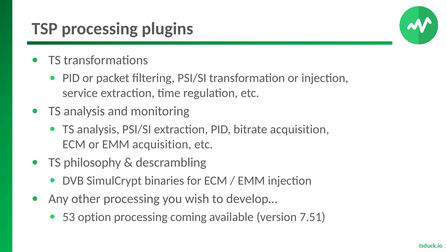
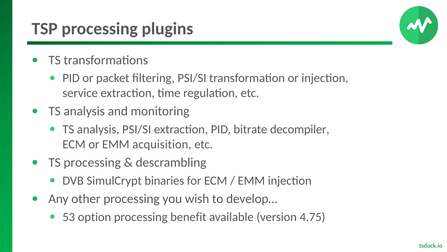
bitrate acquisition: acquisition -> decompiler (300, 129)
TS philosophy: philosophy -> processing (92, 162)
coming: coming -> benefit (188, 216)
7.51: 7.51 -> 4.75 (313, 216)
